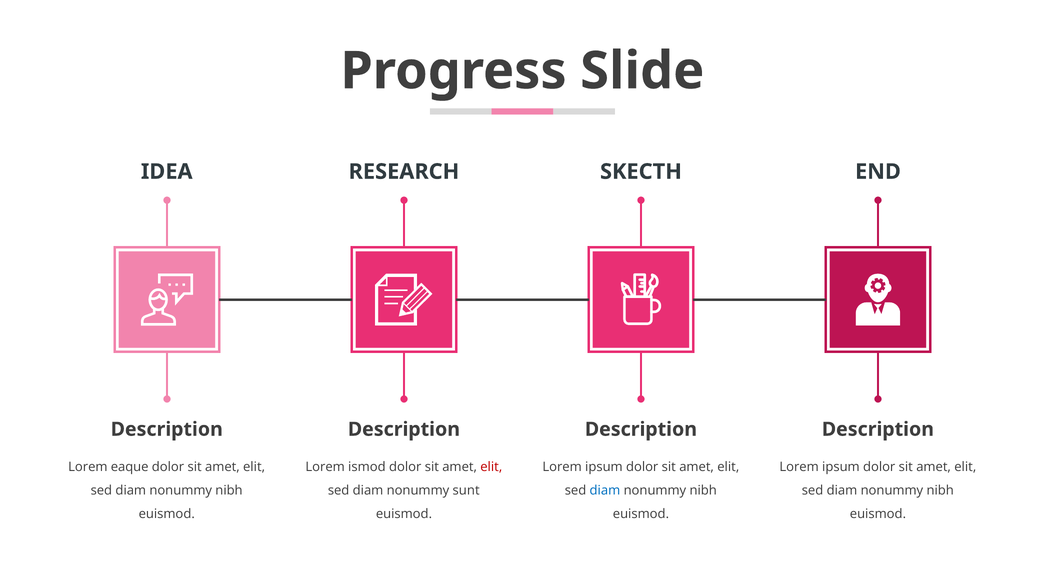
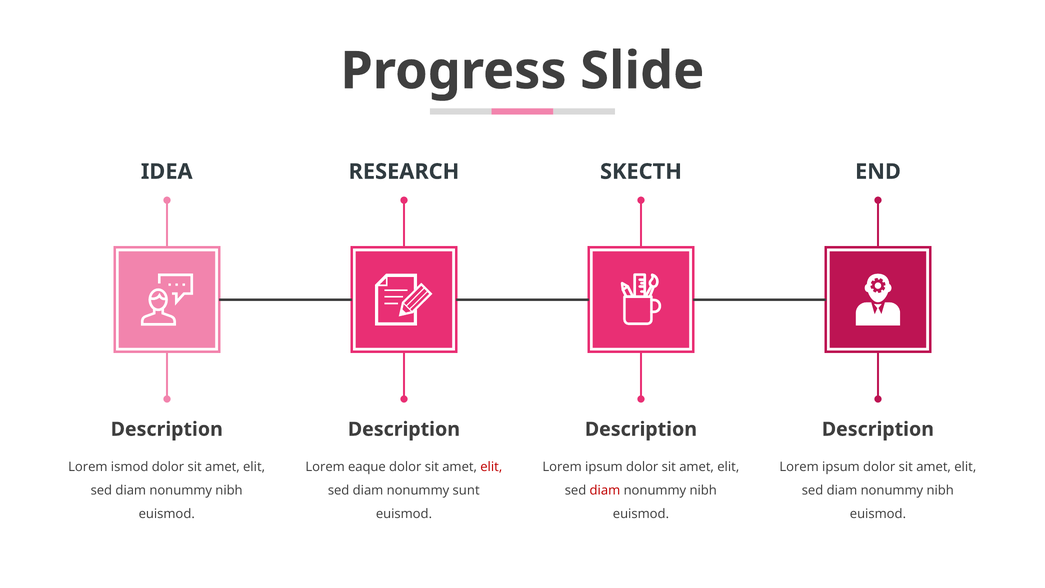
eaque: eaque -> ismod (130, 467)
ismod: ismod -> eaque (367, 467)
diam colour: blue -> red (605, 490)
